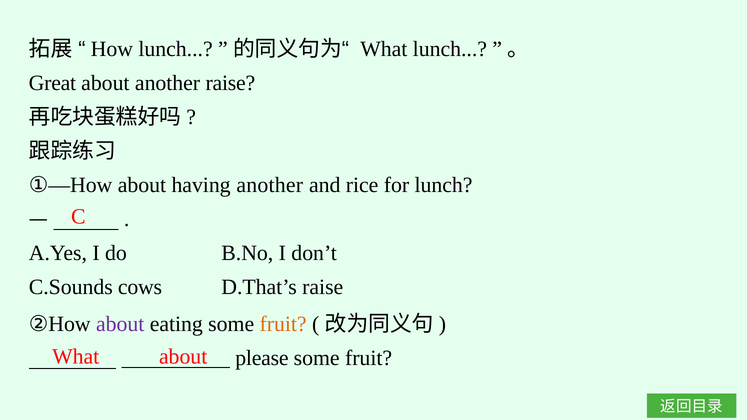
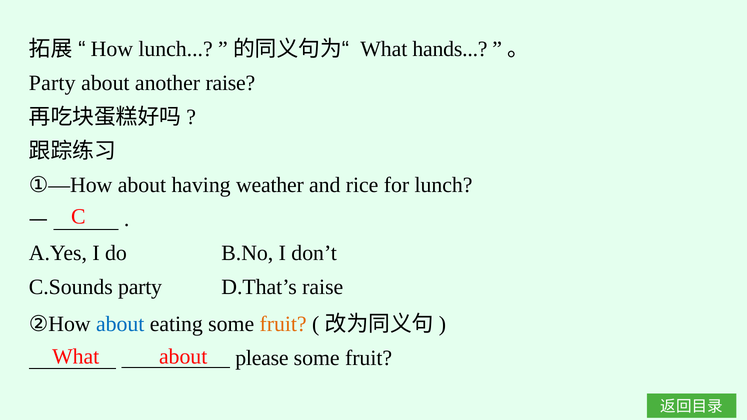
What lunch: lunch -> hands (450, 49)
Great: Great -> Party (52, 83)
having another: another -> weather (270, 185)
C.Sounds cows: cows -> party (140, 287)
about colour: purple -> blue (120, 324)
